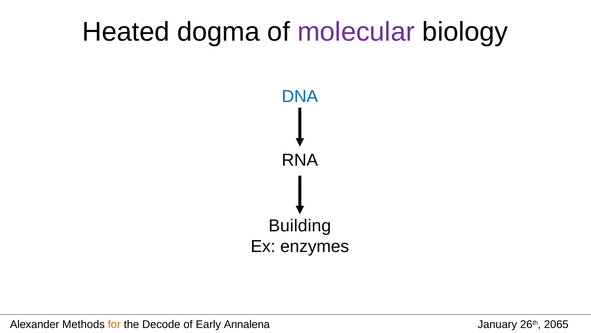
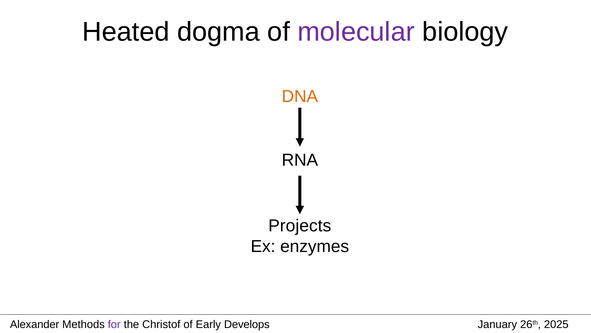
DNA colour: blue -> orange (300, 96)
Building: Building -> Projects (300, 225)
for colour: orange -> purple (114, 324)
Decode: Decode -> Christof (161, 324)
Annalena: Annalena -> Develops (247, 324)
2065: 2065 -> 2025 (556, 324)
